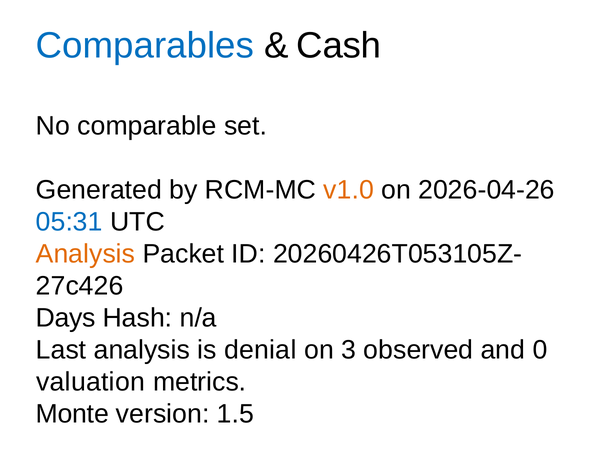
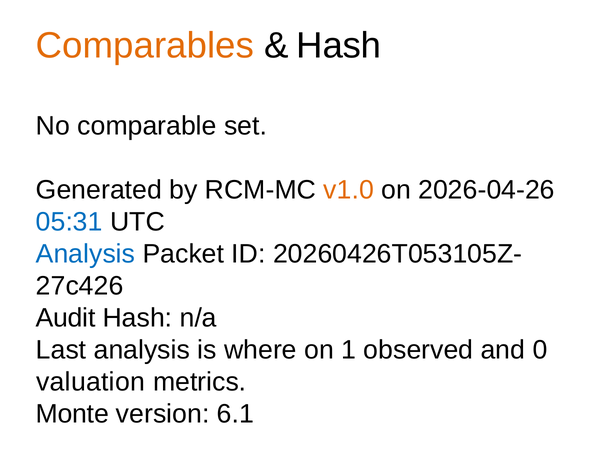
Comparables colour: blue -> orange (145, 46)
Cash: Cash -> Hash (339, 46)
Analysis colour: orange -> blue (86, 254)
Days: Days -> Audit (66, 318)
denial: denial -> where (260, 350)
3: 3 -> 1 (349, 350)
1.5: 1.5 -> 6.1 (235, 414)
